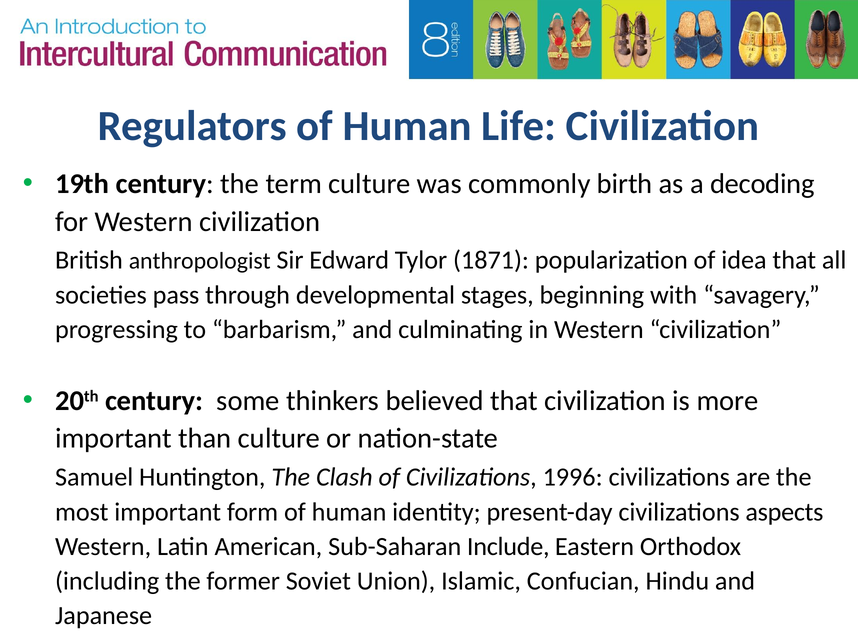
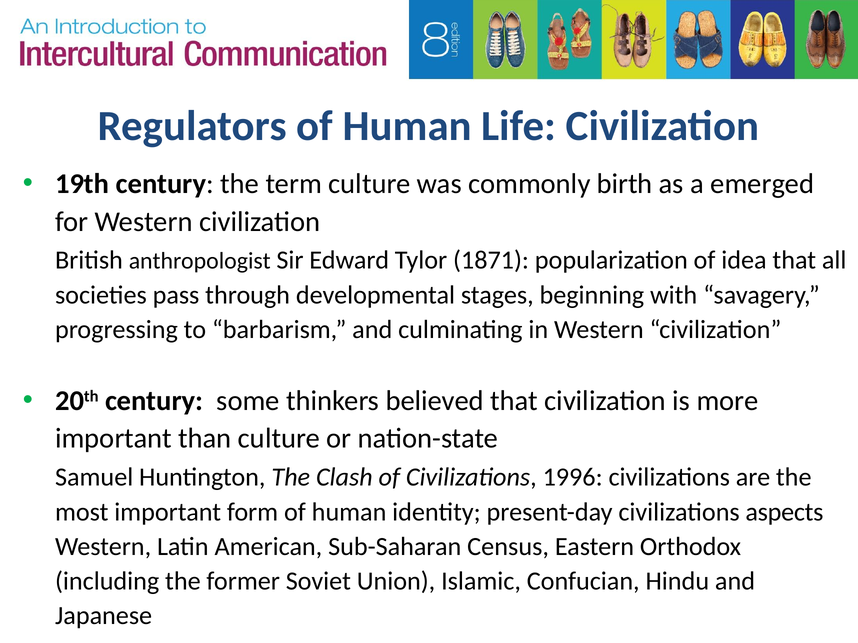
decoding: decoding -> emerged (762, 184)
Include: Include -> Census (508, 547)
